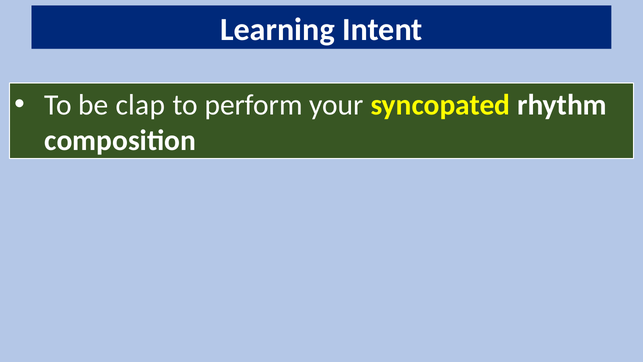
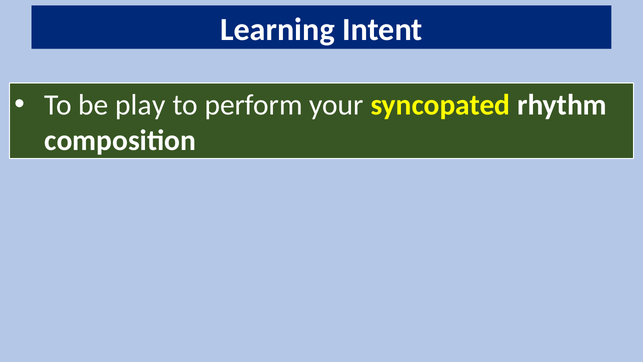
clap: clap -> play (140, 105)
